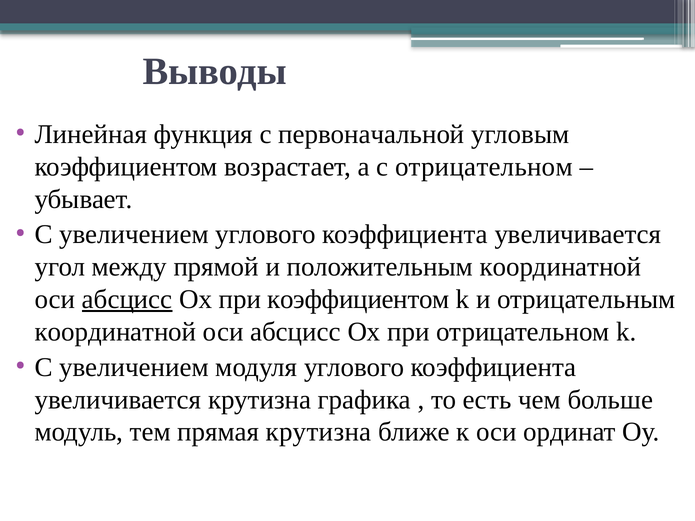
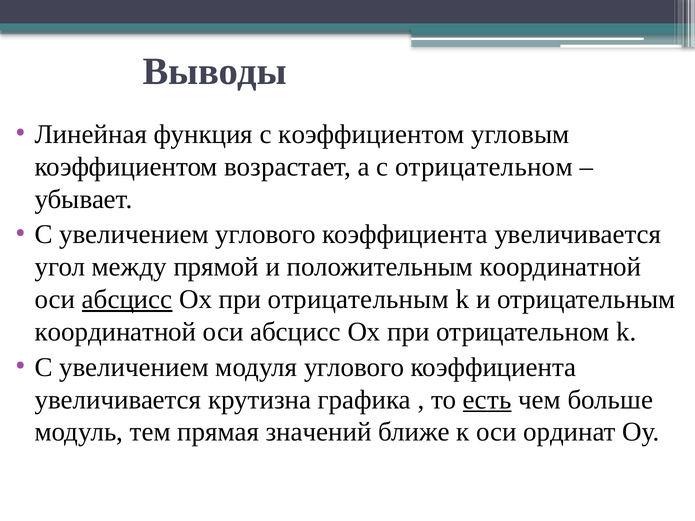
с первоначальной: первоначальной -> коэффициентом (371, 134)
при коэффициентом: коэффициентом -> отрицательным (358, 300)
есть underline: none -> present (487, 400)
прямая крутизна: крутизна -> значений (319, 432)
